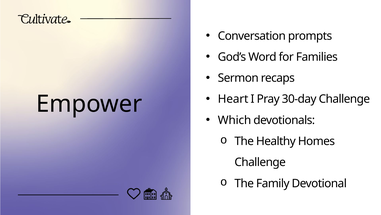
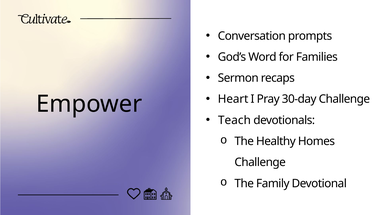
Which: Which -> Teach (234, 120)
